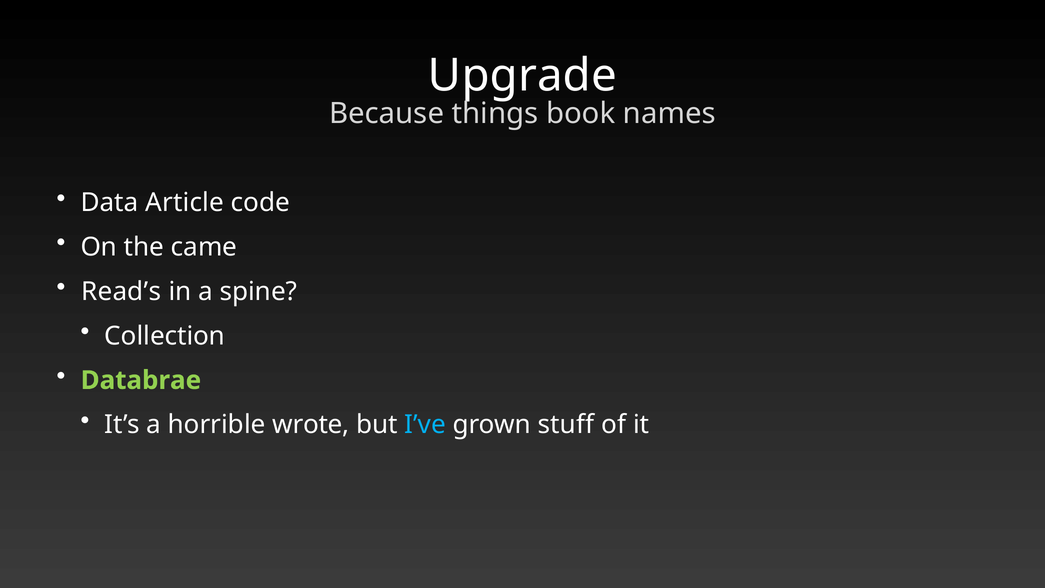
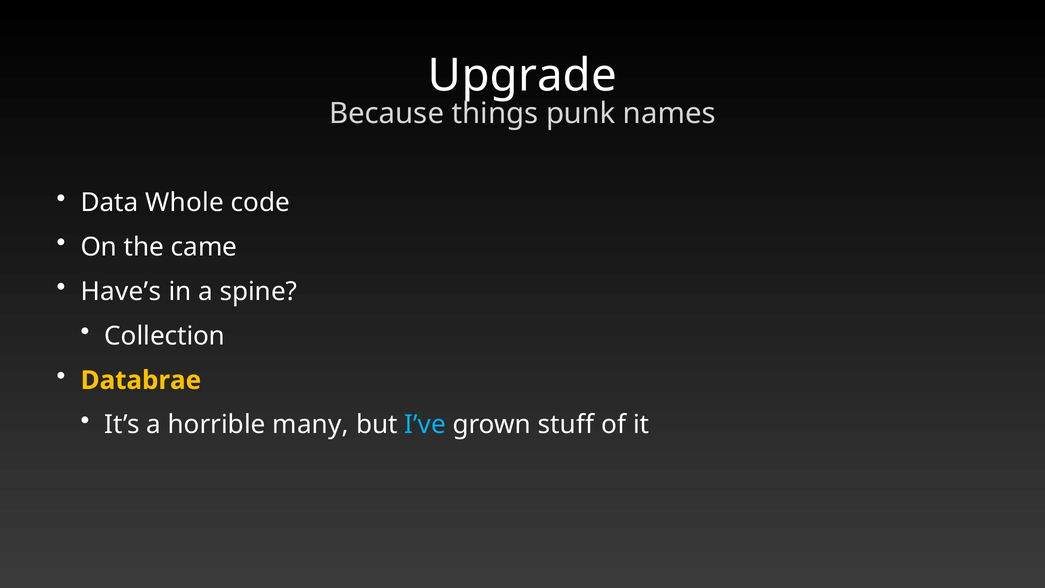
book: book -> punk (581, 113)
Article: Article -> Whole (185, 203)
Read’s: Read’s -> Have’s (121, 291)
Databrae colour: light green -> yellow (141, 380)
wrote: wrote -> many (311, 425)
